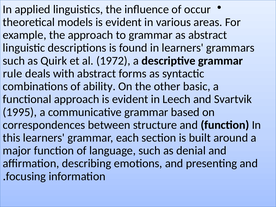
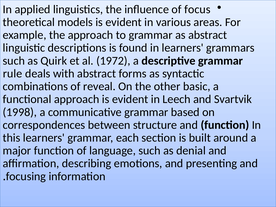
occur: occur -> focus (197, 9)
ability: ability -> reveal (99, 86)
1995: 1995 -> 1998 (20, 112)
